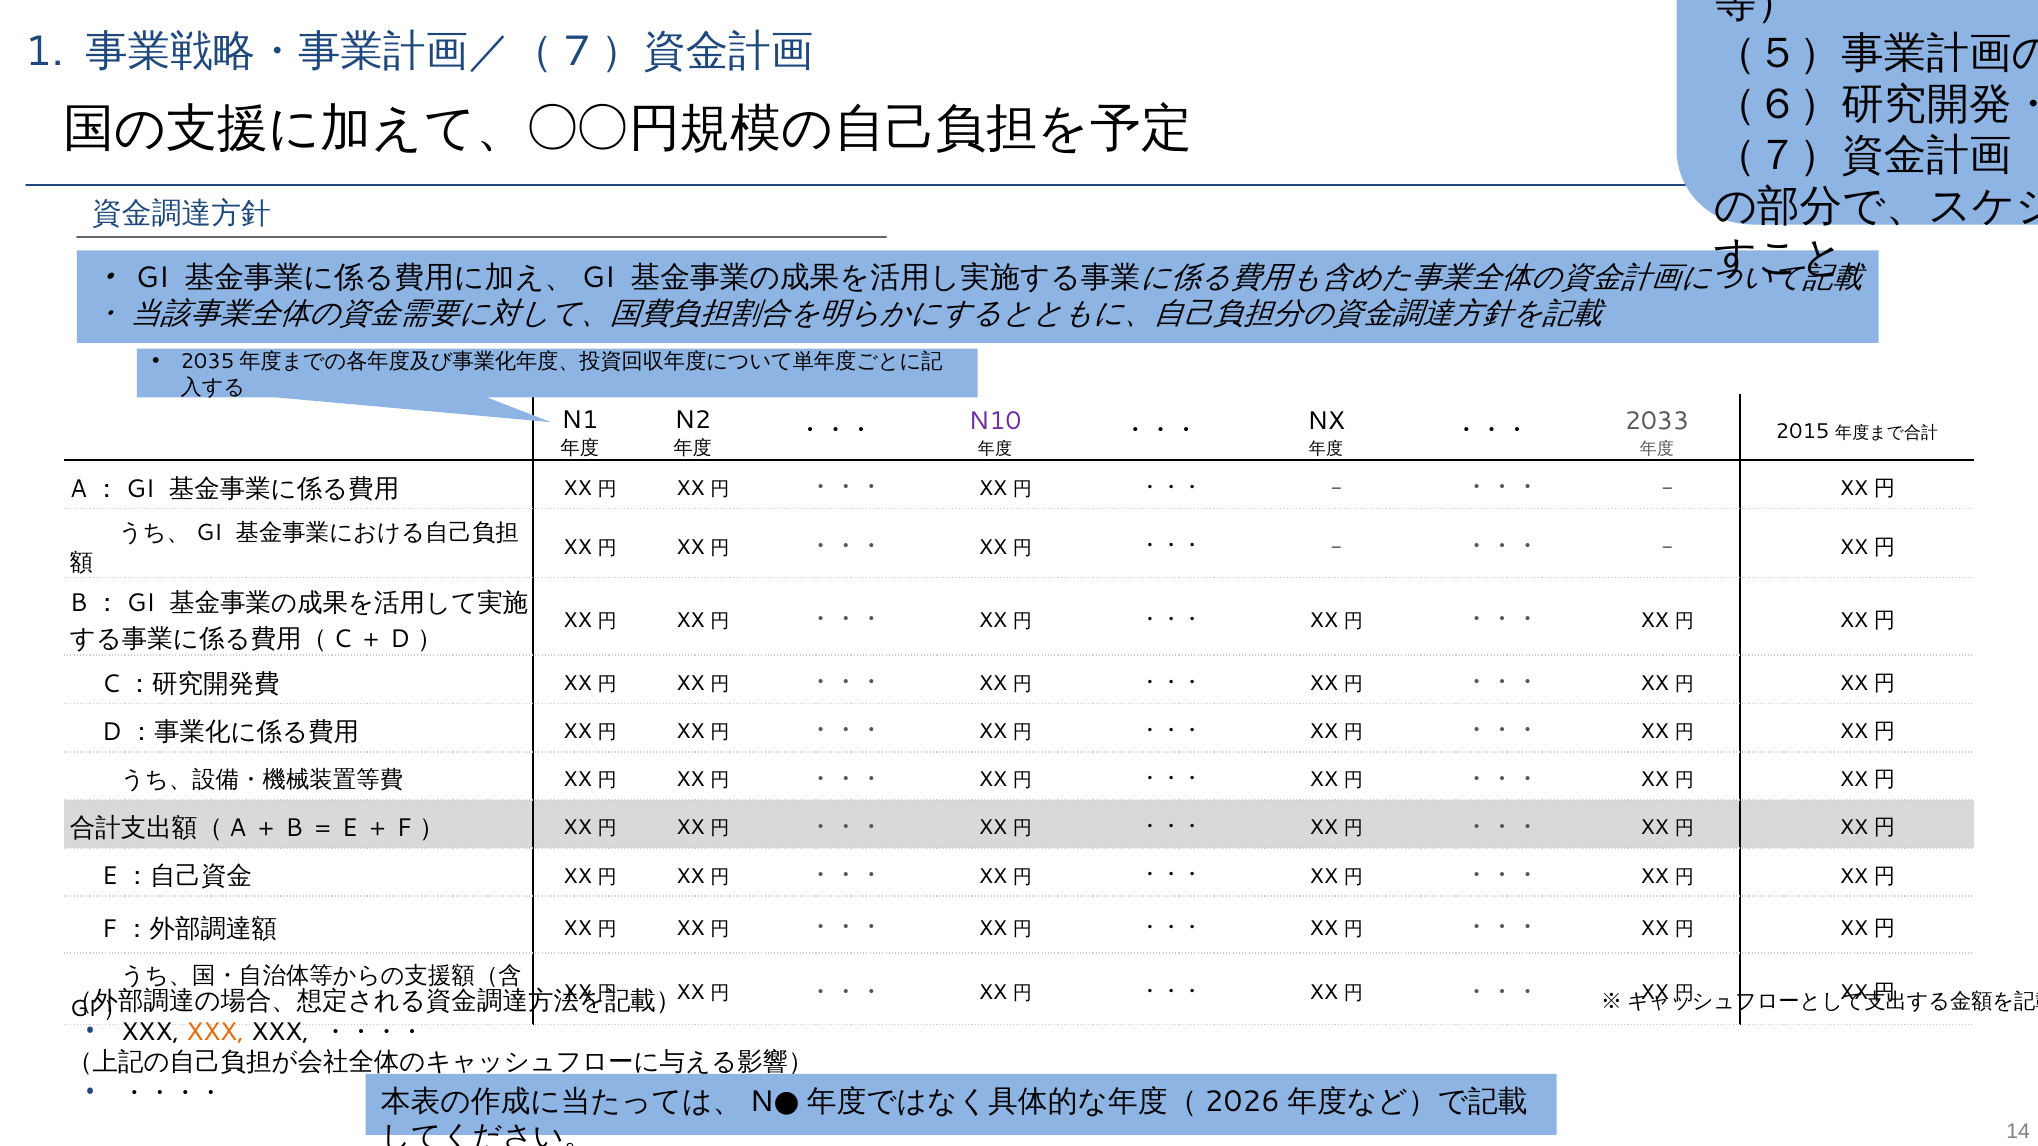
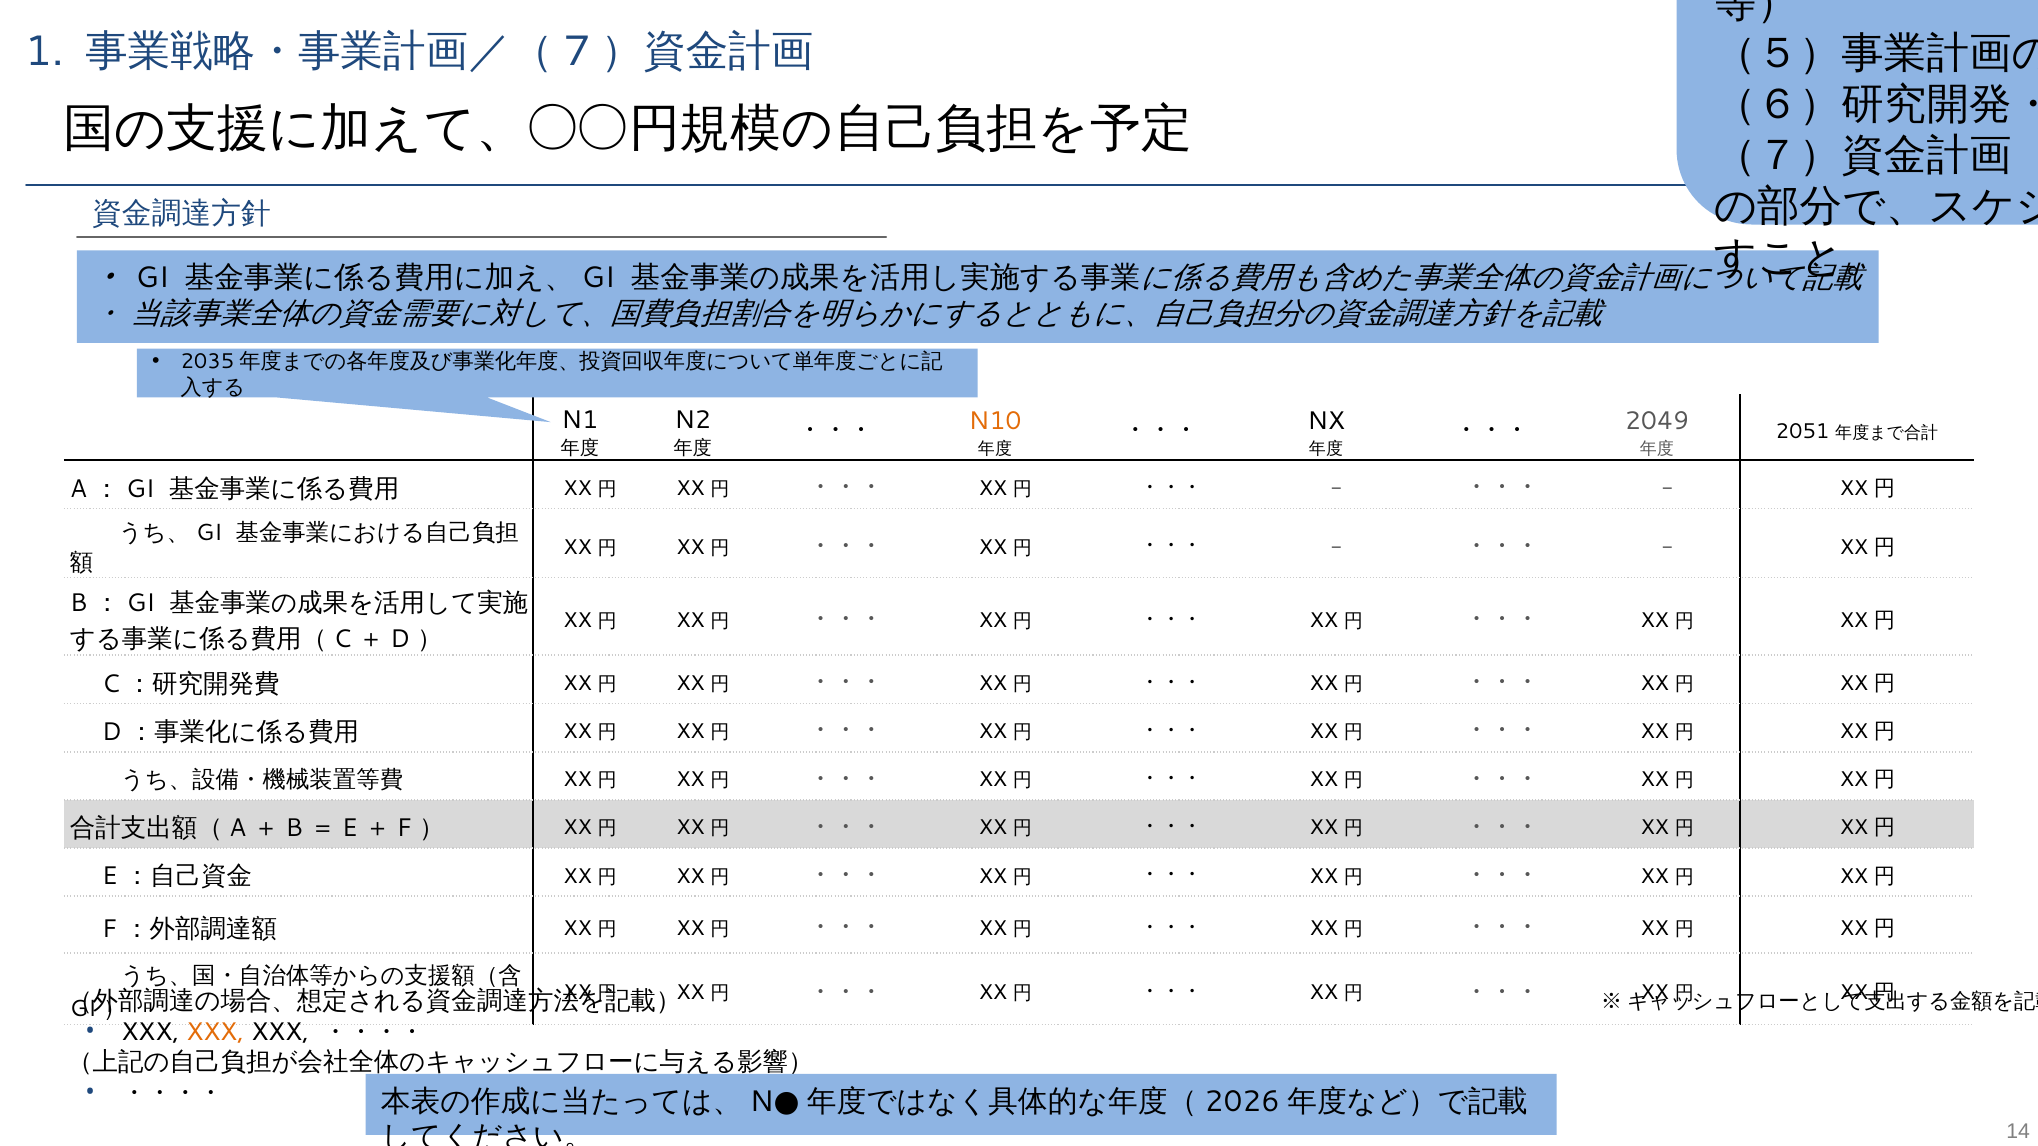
N10 colour: purple -> orange (995, 421)
2033: 2033 -> 2049 (1657, 421)
2015: 2015 -> 2051 (1803, 432)
